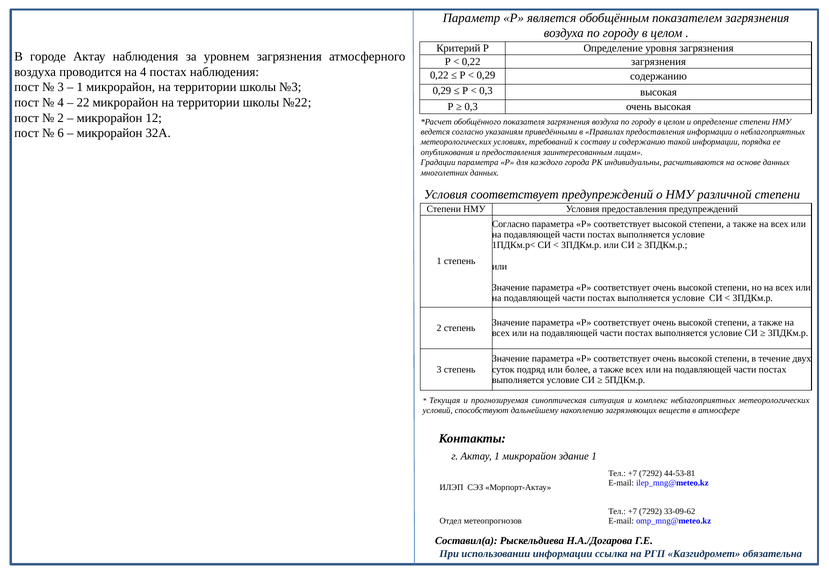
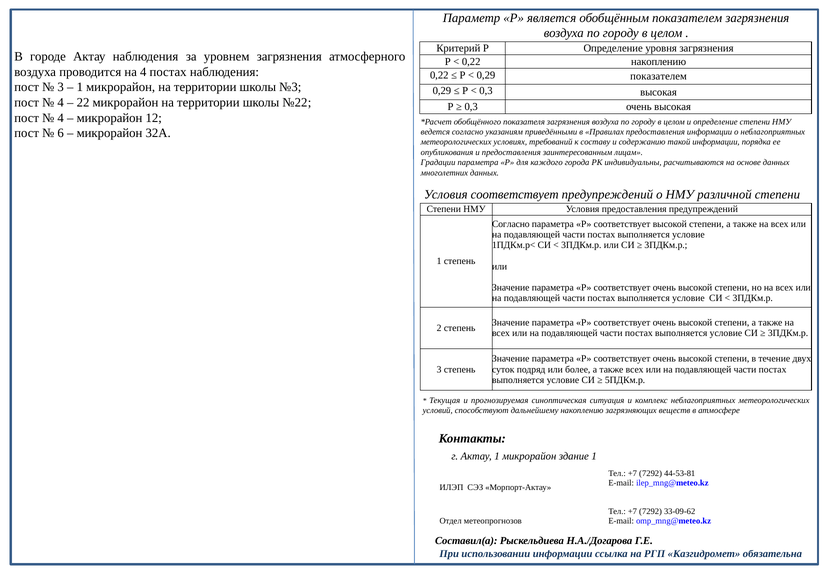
0,22 загрязнения: загрязнения -> накоплению (659, 62)
0,29 содержанию: содержанию -> показателем (658, 76)
2: 2 -> 4 (61, 118)
